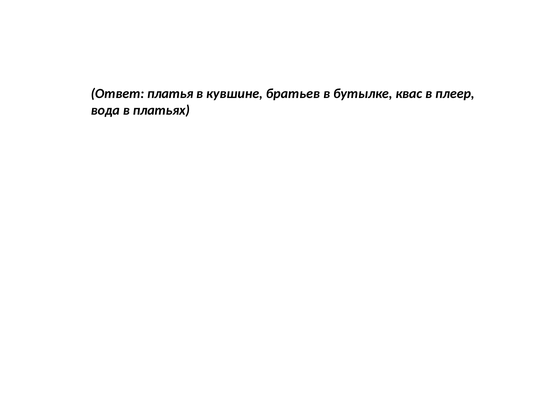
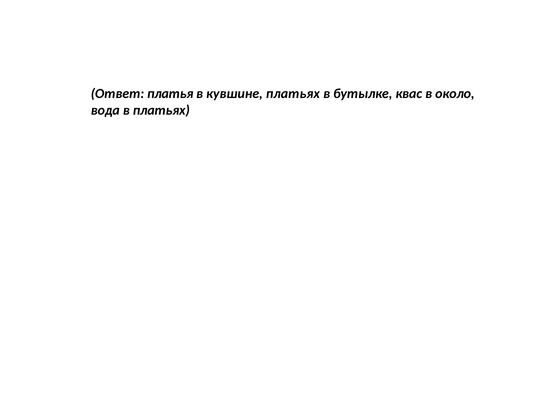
кувшине братьев: братьев -> платьях (293, 94)
плеер: плеер -> около (455, 94)
